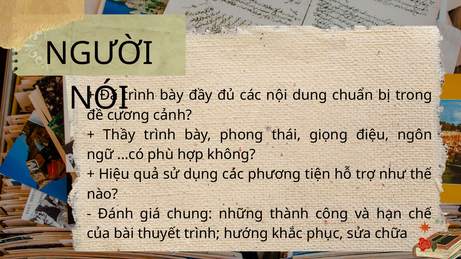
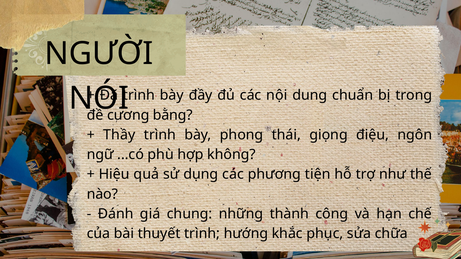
cảnh: cảnh -> bằng (173, 115)
